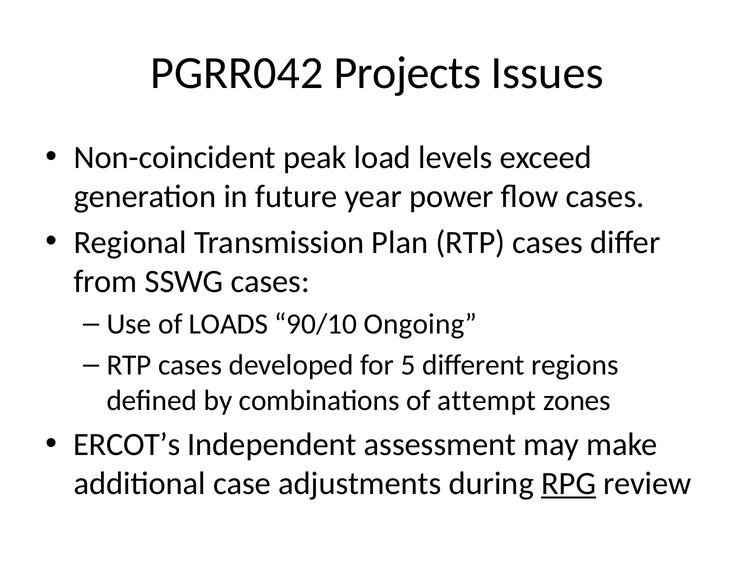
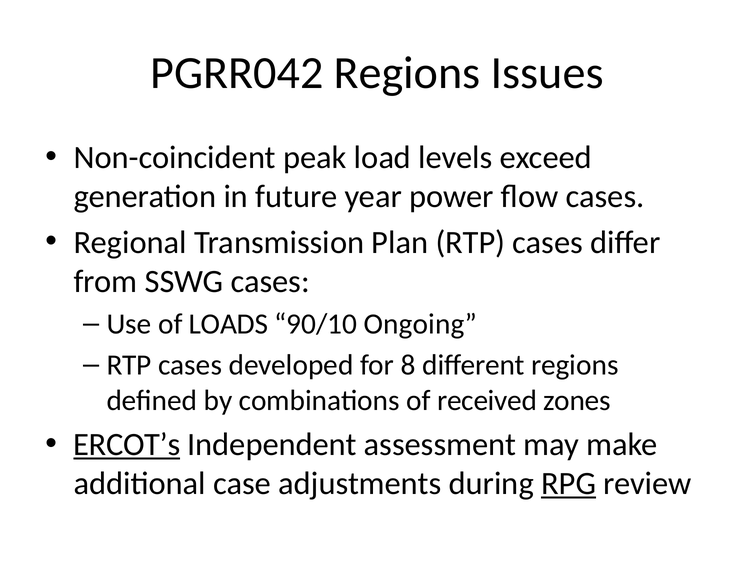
PGRR042 Projects: Projects -> Regions (407, 73)
5: 5 -> 8 (408, 365)
attempt: attempt -> received (487, 401)
ERCOT’s underline: none -> present (127, 445)
